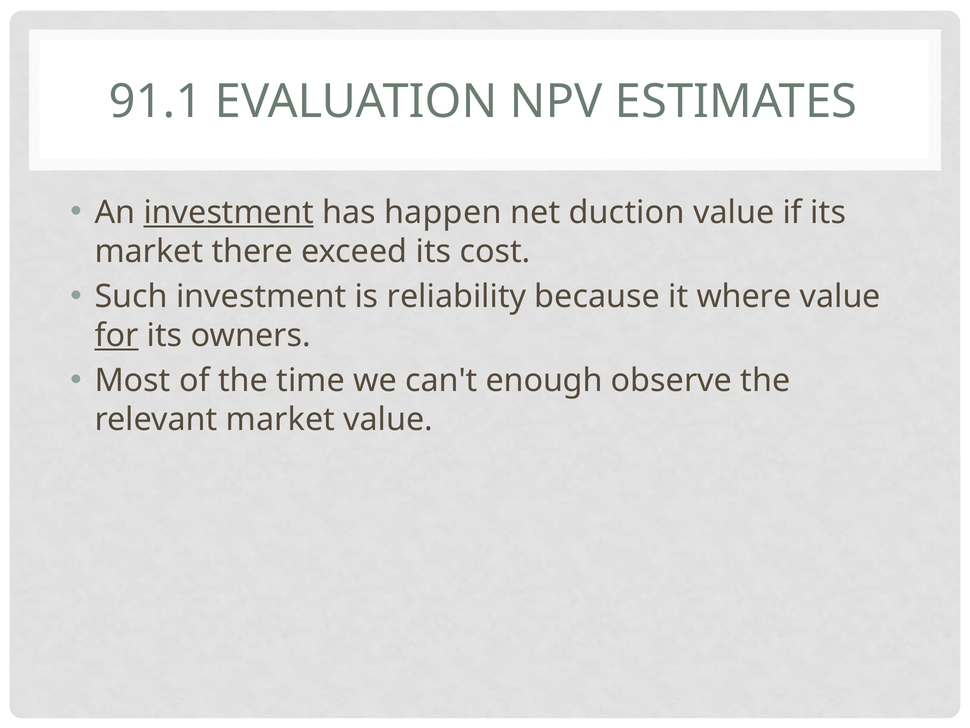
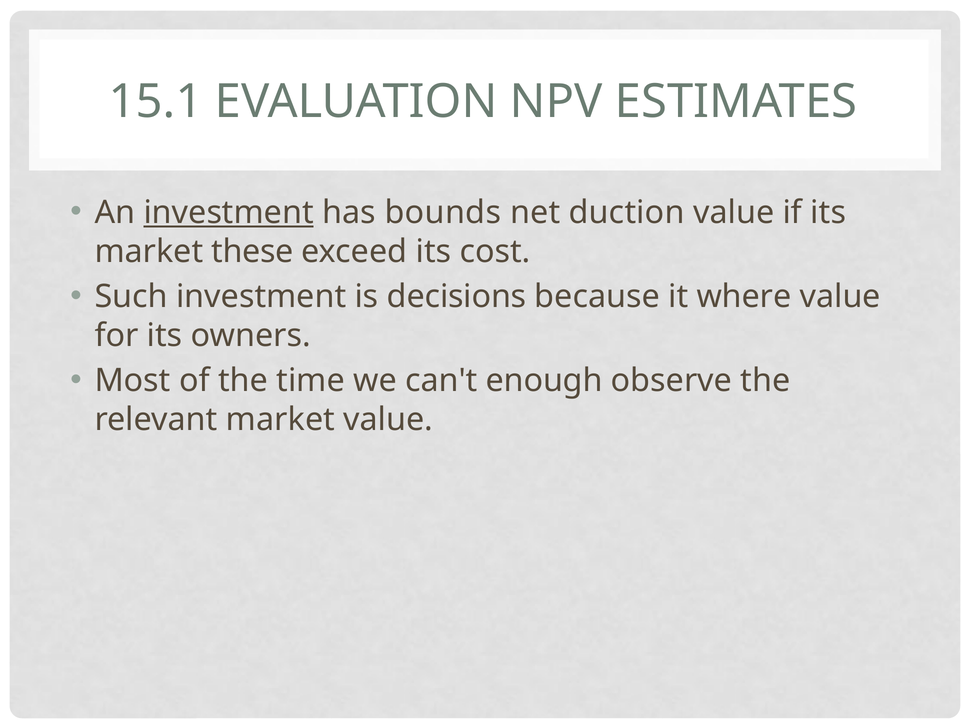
91.1: 91.1 -> 15.1 (156, 102)
happen: happen -> bounds (443, 212)
there: there -> these (252, 251)
reliability: reliability -> decisions (457, 296)
for underline: present -> none (117, 335)
